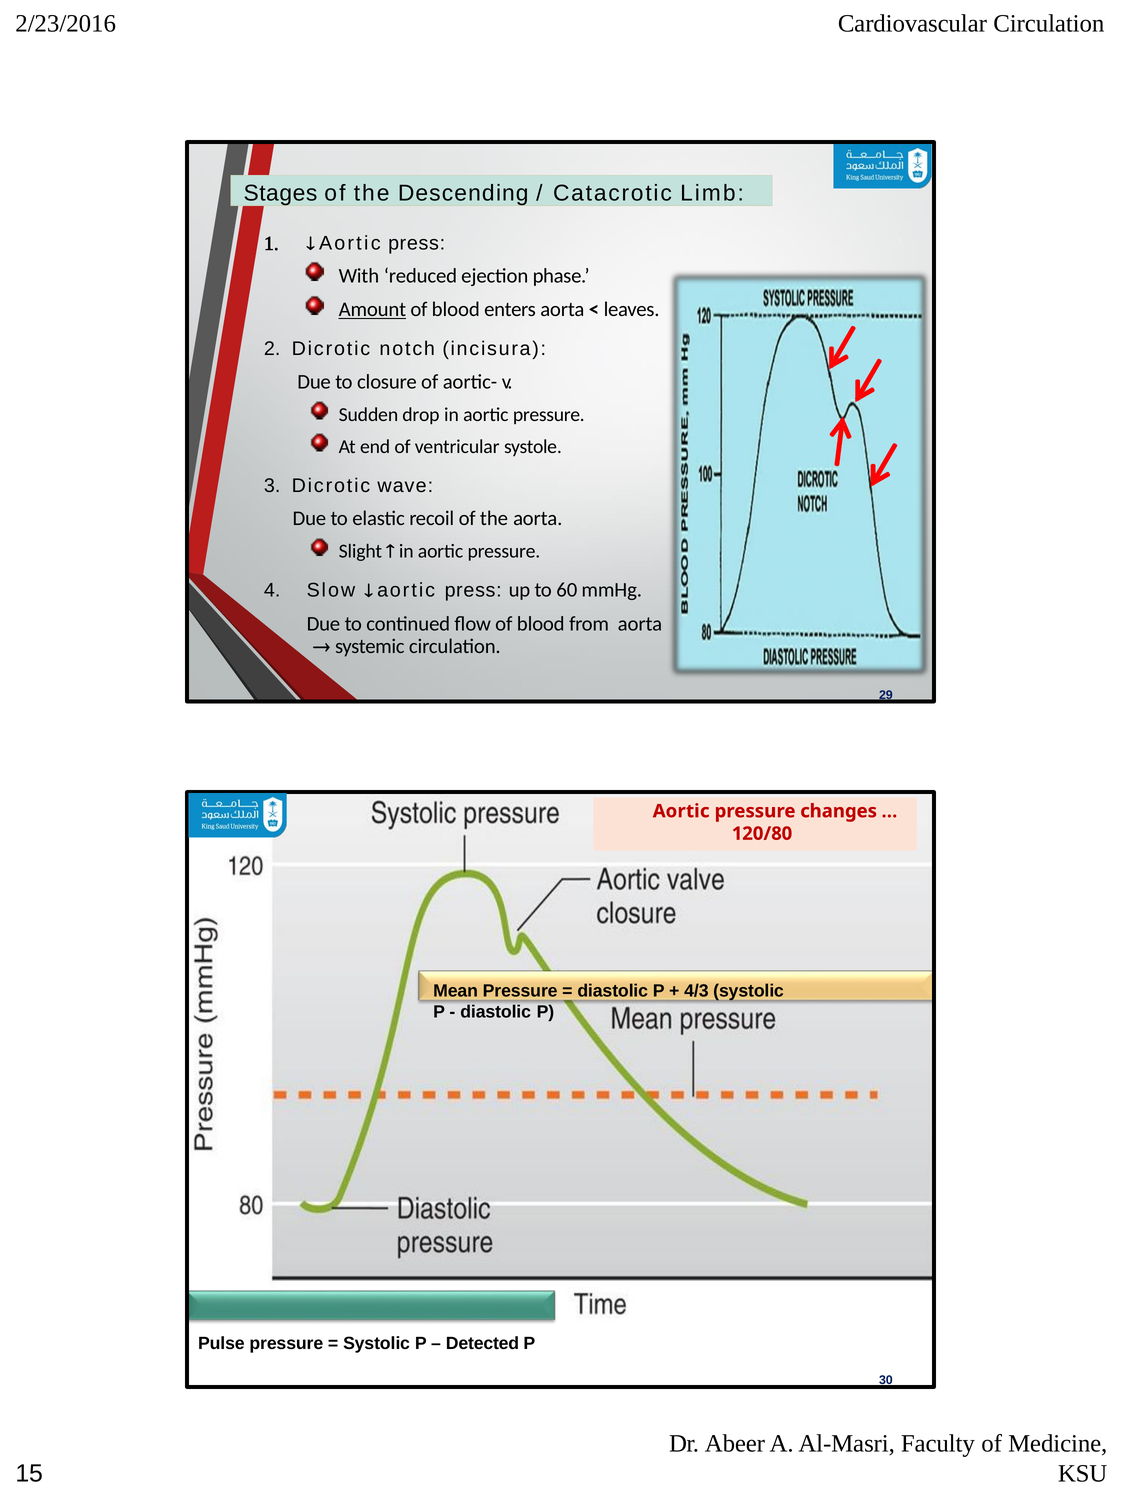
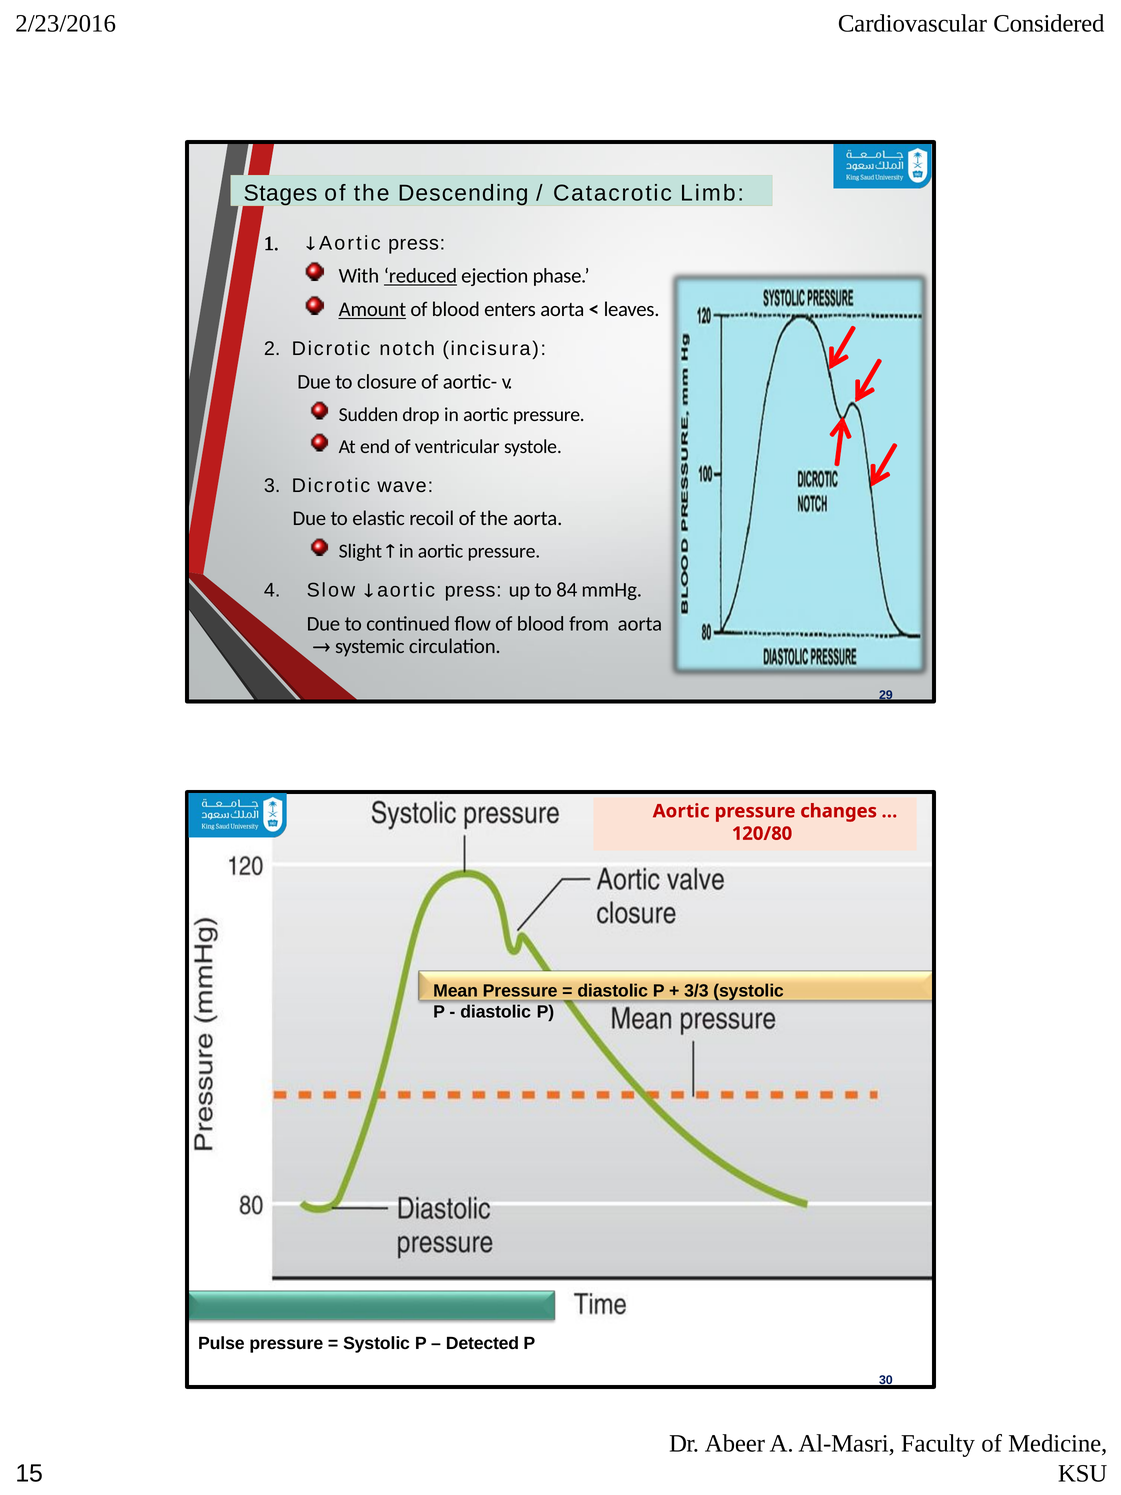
Cardiovascular Circulation: Circulation -> Considered (1049, 23)
reduced underline: none -> present (420, 276)
60: 60 -> 84 (567, 590)
4/3: 4/3 -> 3/3 (696, 990)
